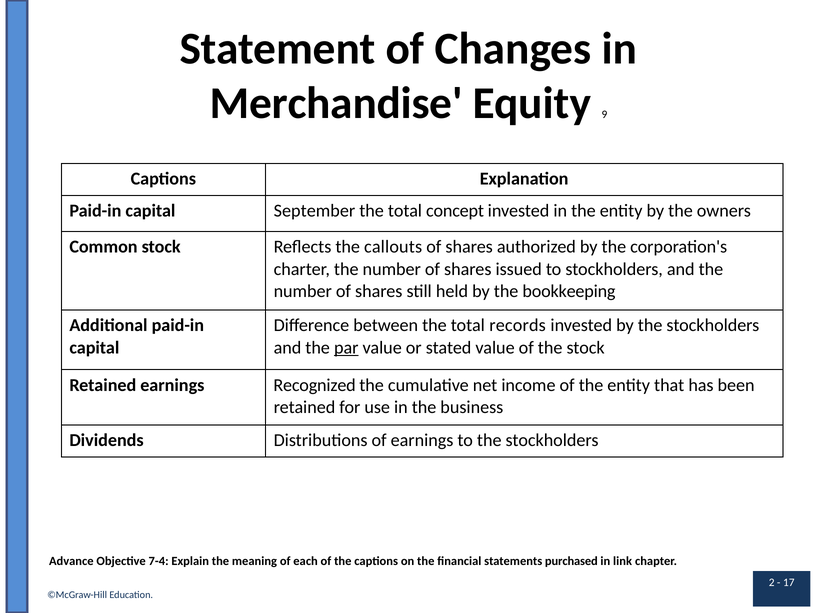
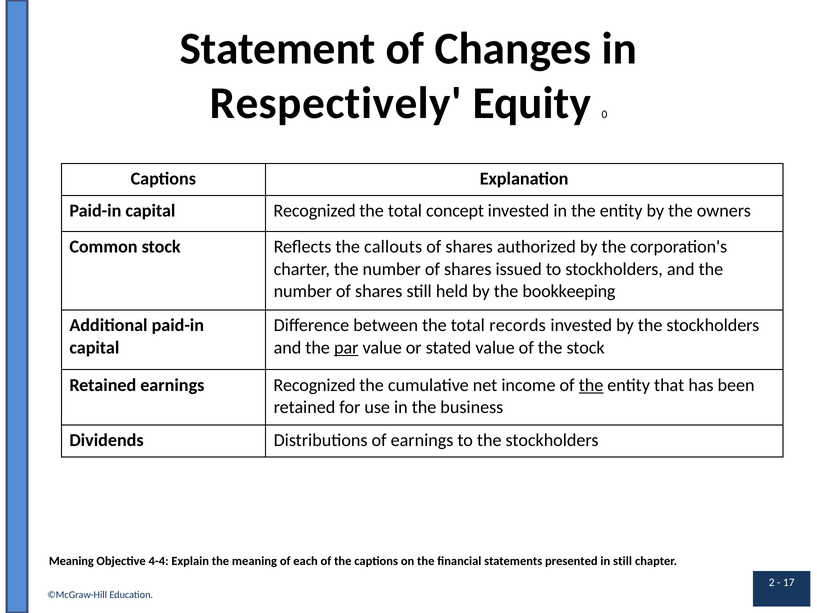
Merchandise: Merchandise -> Respectively (336, 103)
9: 9 -> 0 (604, 115)
capital September: September -> Recognized (315, 211)
the underline: none -> present (591, 385)
Advance: Advance -> Meaning (71, 561)
7-4: 7-4 -> 4-4 (159, 561)
purchased: purchased -> presented (571, 561)
in link: link -> still (623, 561)
